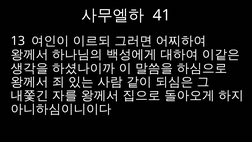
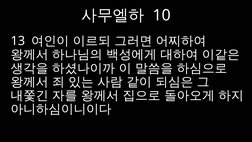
41: 41 -> 10 (162, 15)
